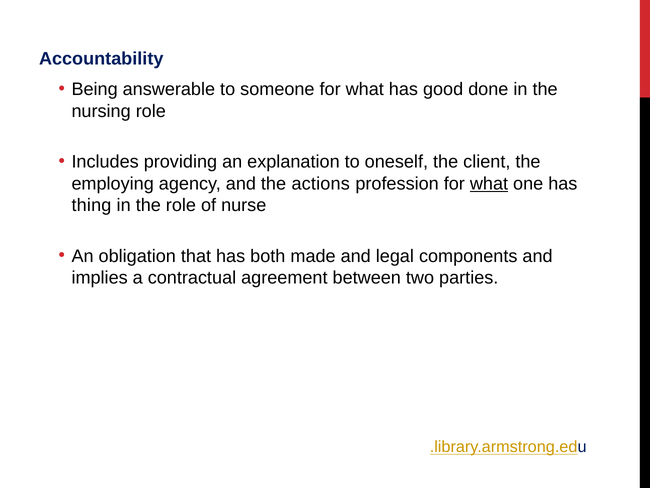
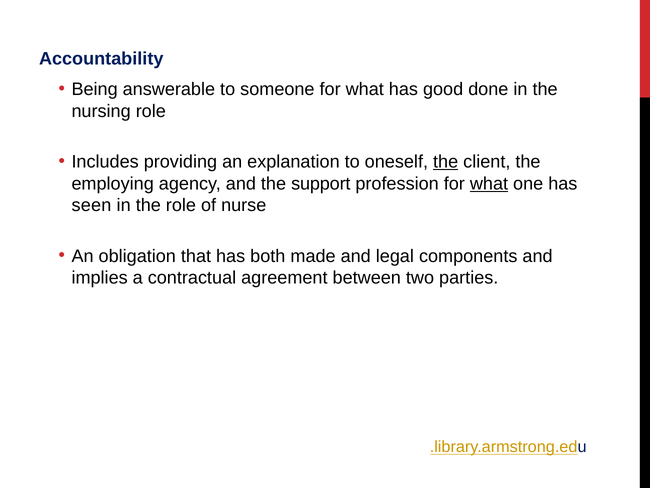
the underline: none -> present (446, 162)
actions: actions -> support (321, 183)
thing: thing -> seen (91, 205)
